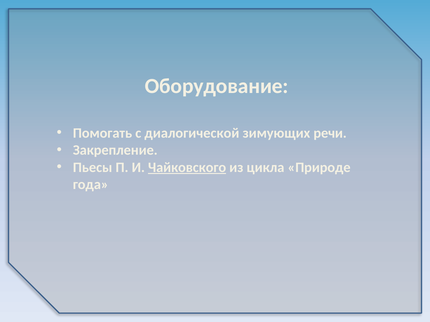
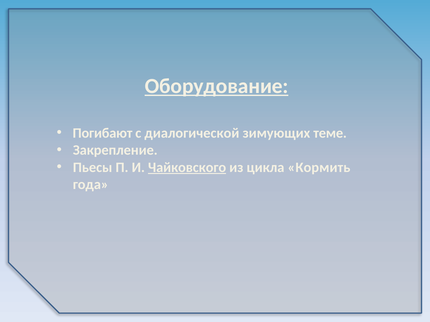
Оборудование underline: none -> present (217, 86)
Помогать: Помогать -> Погибают (103, 133)
речи: речи -> теме (330, 133)
Природе: Природе -> Кормить (319, 168)
